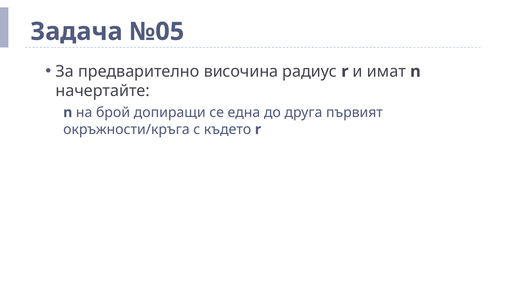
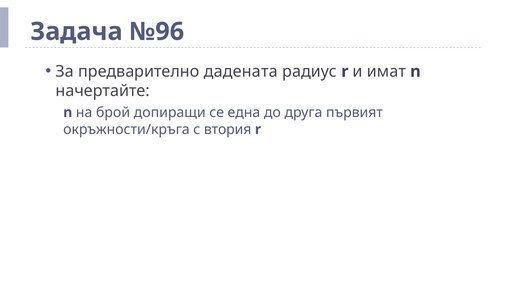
№05: №05 -> №96 (157, 32)
височина: височина -> дадената (241, 71)
където: където -> втория (228, 129)
